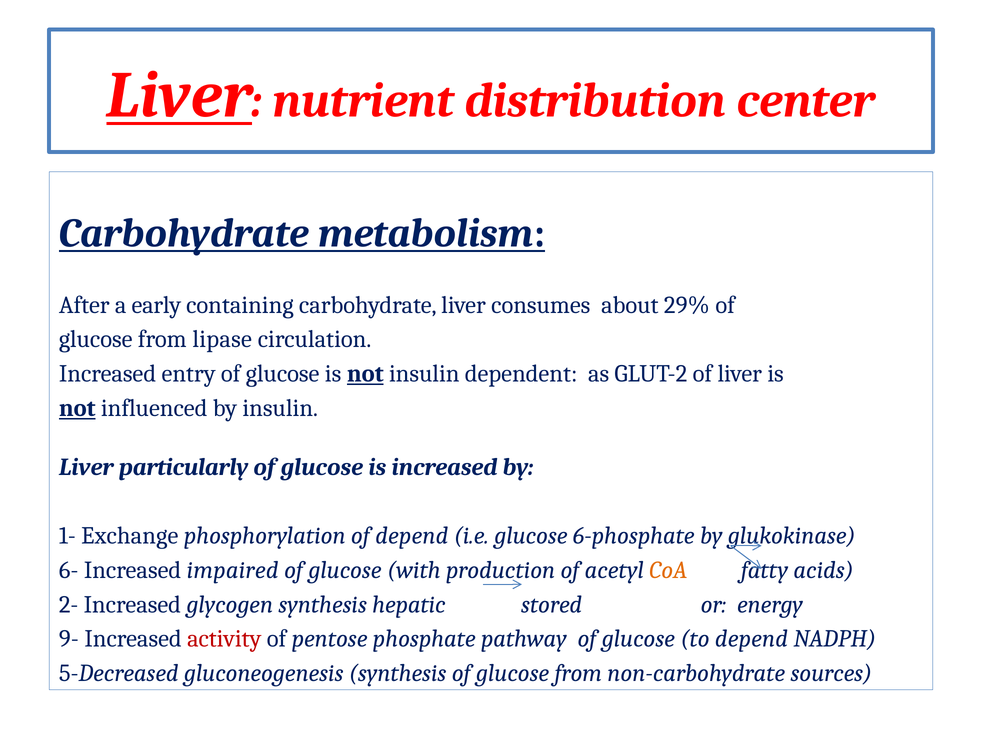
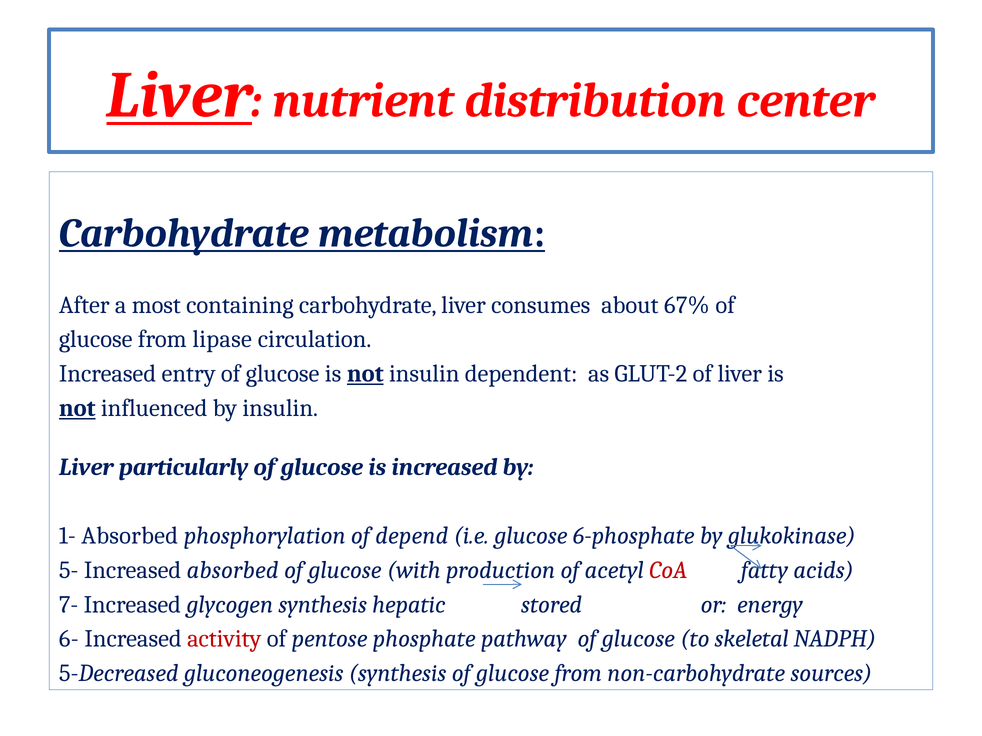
early: early -> most (156, 305)
29%: 29% -> 67% (687, 305)
1- Exchange: Exchange -> Absorbed (130, 536)
6-: 6- -> 5- (69, 571)
Increased impaired: impaired -> absorbed (233, 571)
CoA colour: orange -> red (668, 571)
2-: 2- -> 7- (69, 605)
9-: 9- -> 6- (69, 639)
to depend: depend -> skeletal (752, 639)
